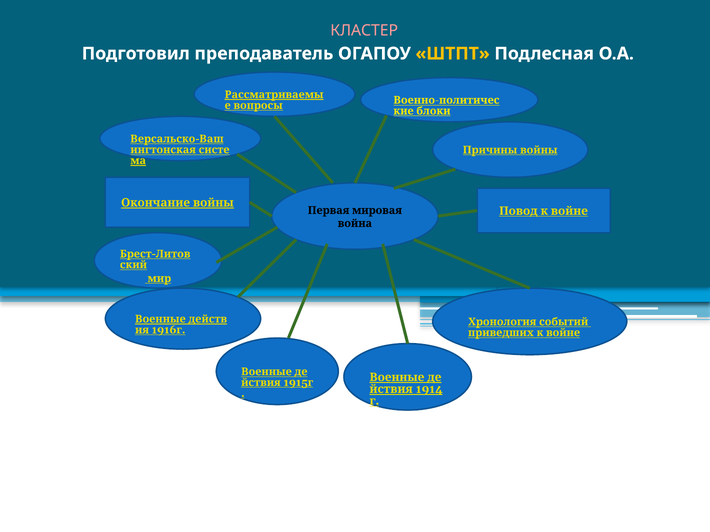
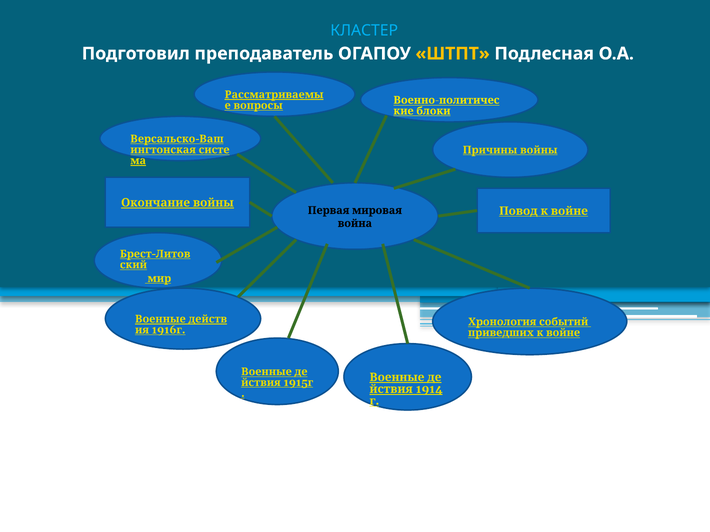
КЛАСТЕР colour: pink -> light blue (364, 31)
